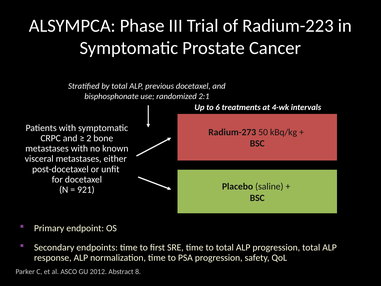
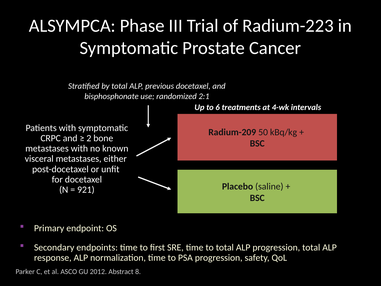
Radium-273: Radium-273 -> Radium-209 (232, 132)
